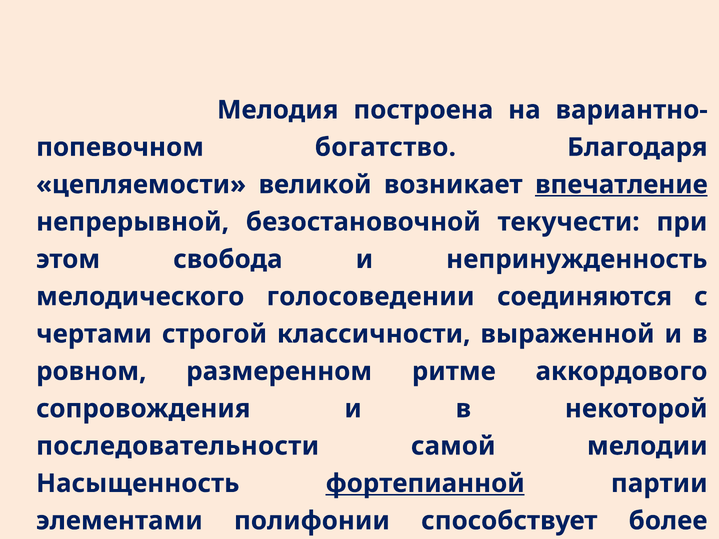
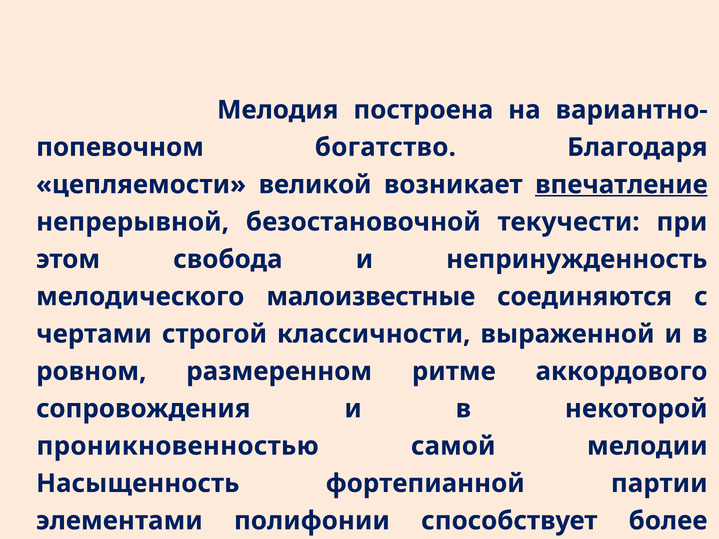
голосоведении: голосоведении -> малоизвестные (371, 297)
последовательности: последовательности -> проникновенностью (178, 446)
фортепианной underline: present -> none (425, 484)
